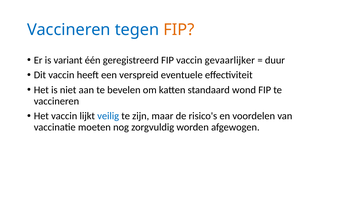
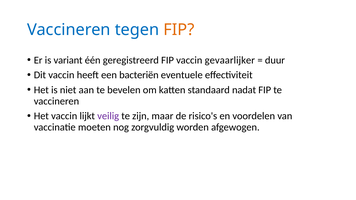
verspreid: verspreid -> bacteriën (139, 75)
wond: wond -> nadat (244, 90)
veilig colour: blue -> purple (108, 116)
